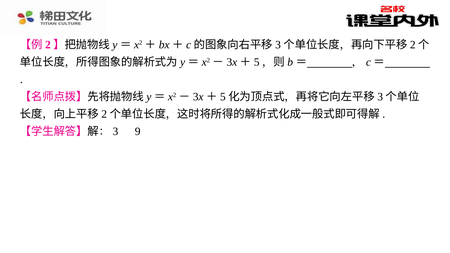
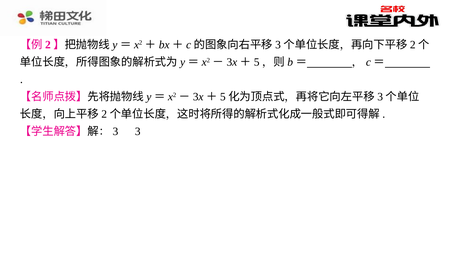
9: 9 -> 3 (138, 132)
